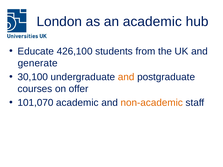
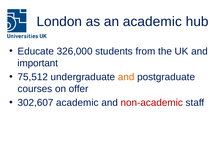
426,100: 426,100 -> 326,000 (75, 51)
generate: generate -> important (38, 63)
30,100: 30,100 -> 75,512 (33, 77)
101,070: 101,070 -> 302,607 (35, 103)
non-academic colour: orange -> red (152, 103)
